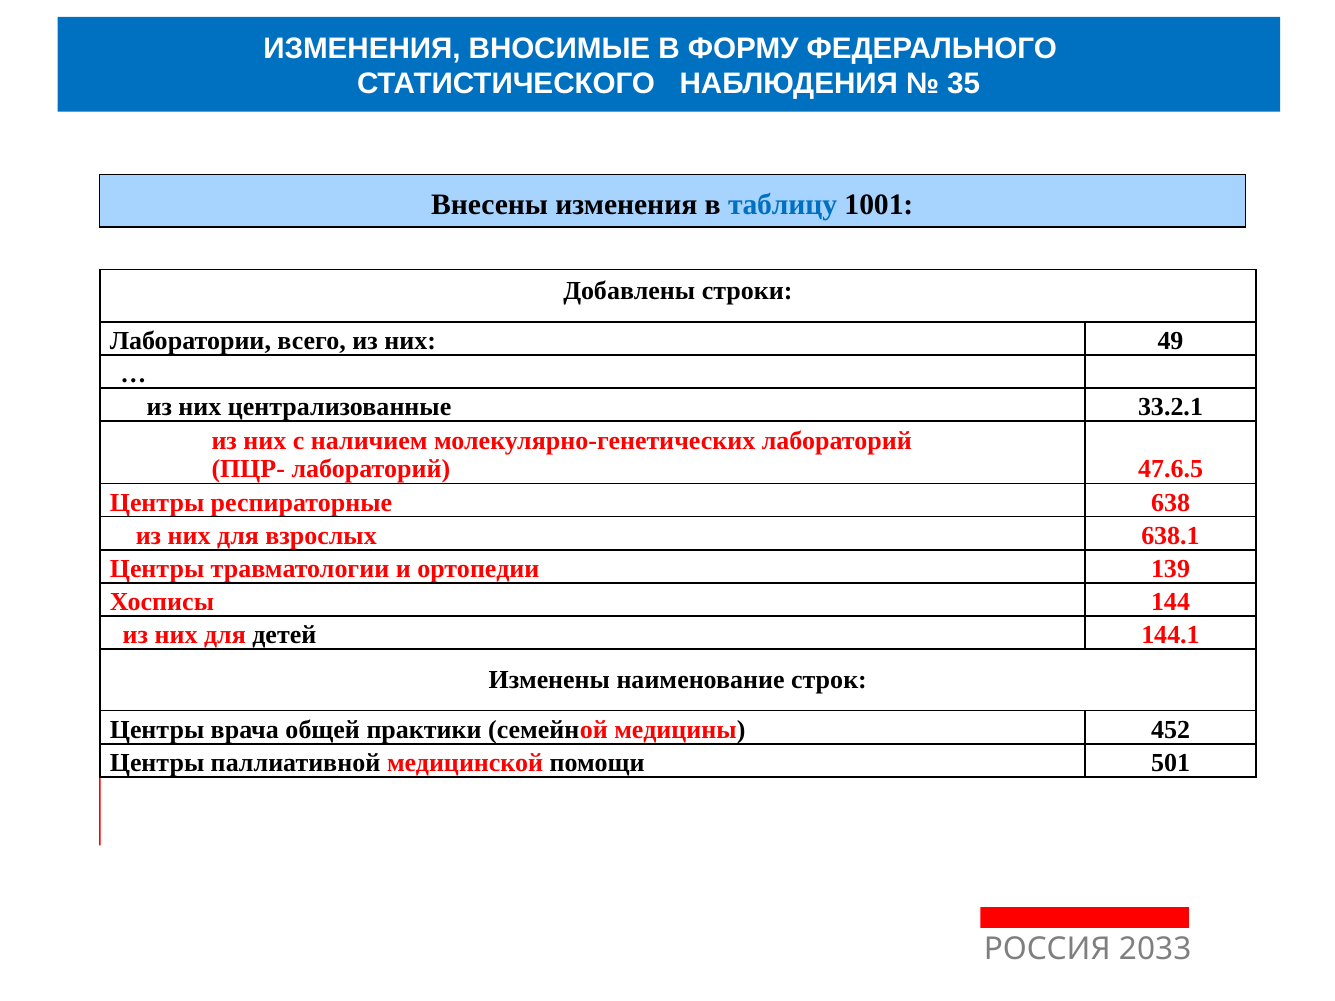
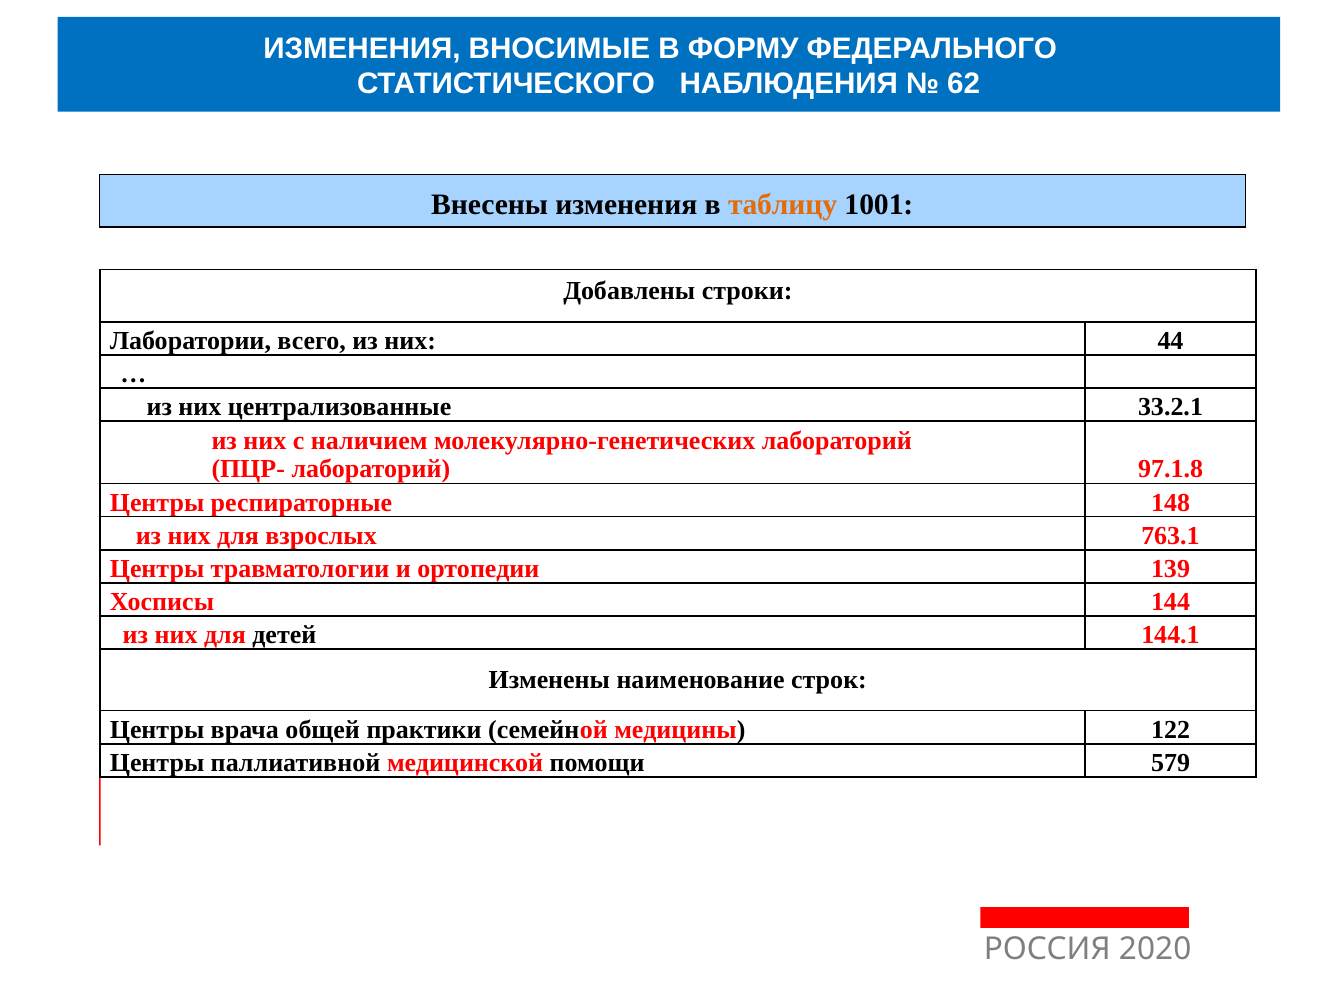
35: 35 -> 62 (964, 84)
таблицу colour: blue -> orange (783, 205)
49: 49 -> 44 (1170, 341)
47.6.5: 47.6.5 -> 97.1.8 (1171, 470)
638: 638 -> 148 (1171, 503)
638.1: 638.1 -> 763.1 (1170, 536)
452: 452 -> 122 (1171, 730)
501: 501 -> 579 (1171, 763)
2033: 2033 -> 2020 (1155, 949)
